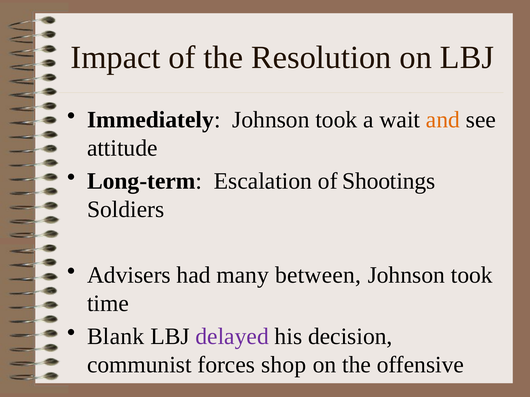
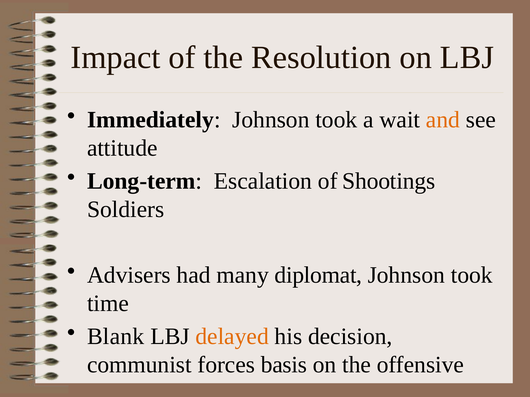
between: between -> diplomat (318, 276)
delayed colour: purple -> orange (232, 337)
shop: shop -> basis (284, 365)
